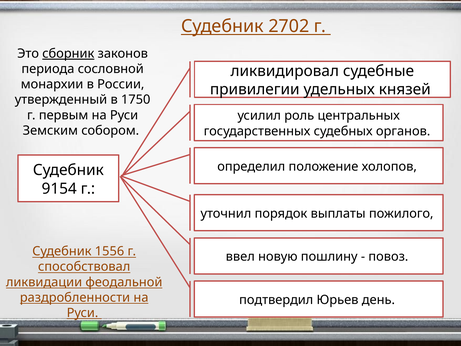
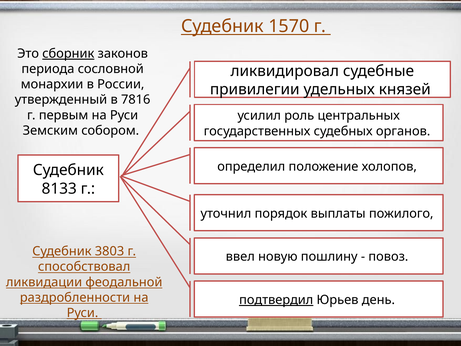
2702: 2702 -> 1570 (289, 26)
1750: 1750 -> 7816 (136, 100)
9154: 9154 -> 8133 (59, 189)
1556: 1556 -> 3803 (109, 251)
подтвердил underline: none -> present (276, 300)
